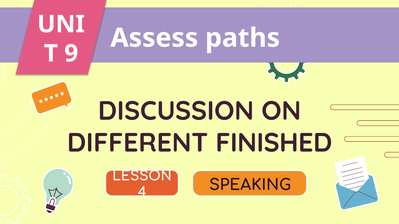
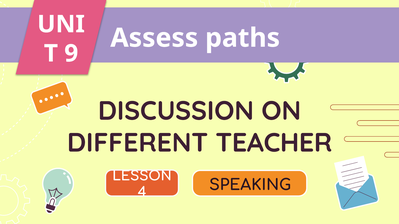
FINISHED: FINISHED -> TEACHER (274, 143)
